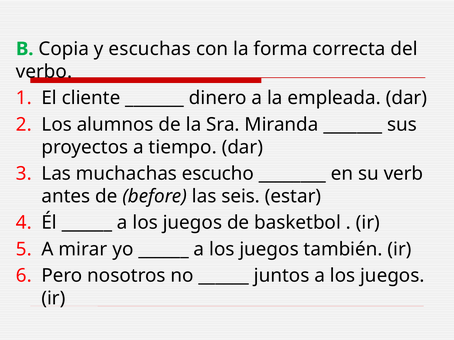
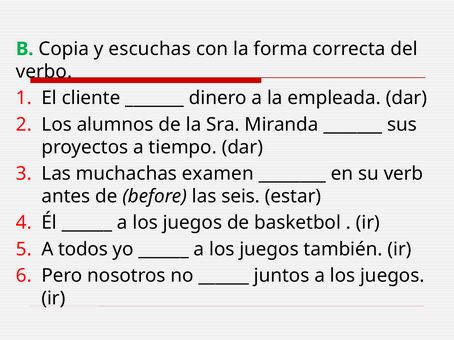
escucho: escucho -> examen (218, 174)
mirar: mirar -> todos (83, 250)
